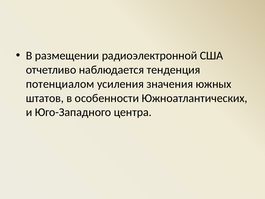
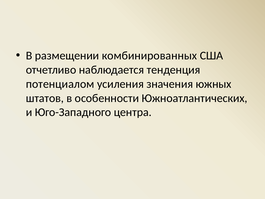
радиоэлектронной: радиоэлектронной -> комбинированных (149, 56)
